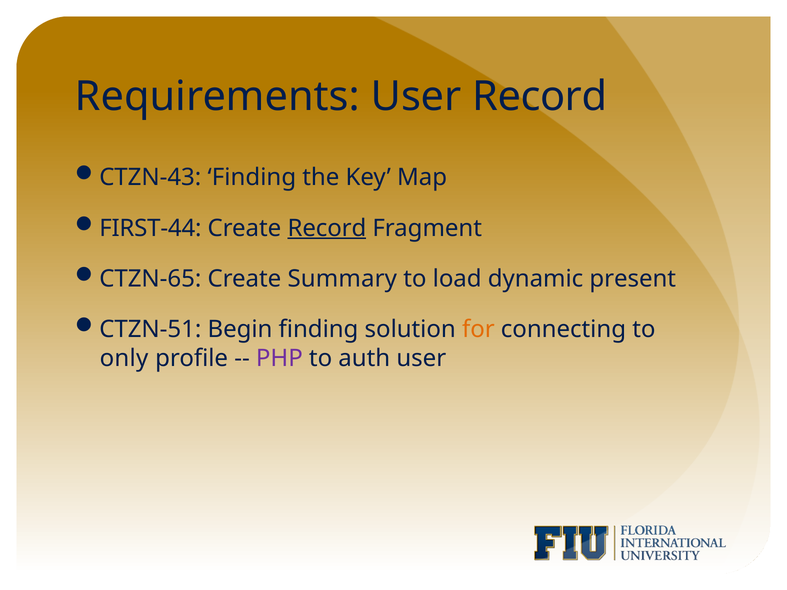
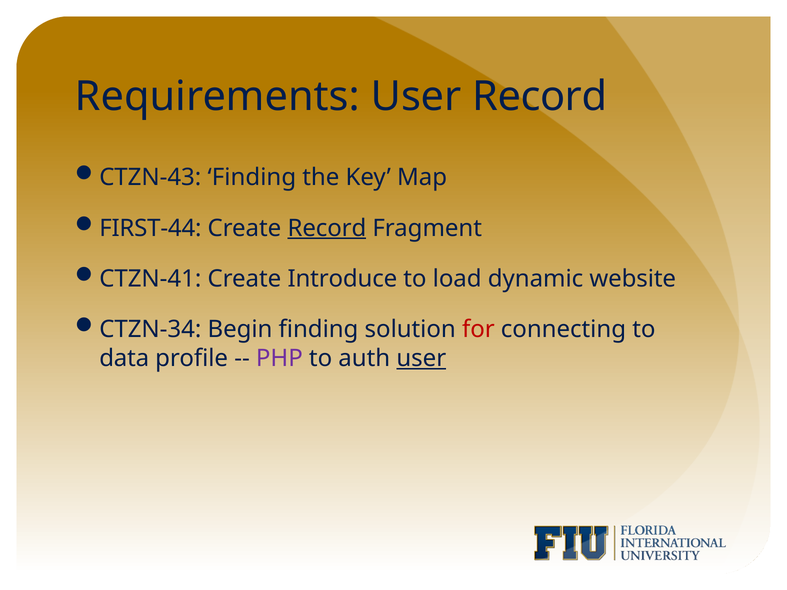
CTZN-65: CTZN-65 -> CTZN-41 (150, 279)
Summary: Summary -> Introduce (342, 279)
present: present -> website (633, 279)
CTZN-51: CTZN-51 -> CTZN-34 (150, 330)
for colour: orange -> red (478, 330)
only: only -> data (124, 358)
user underline: none -> present (421, 358)
